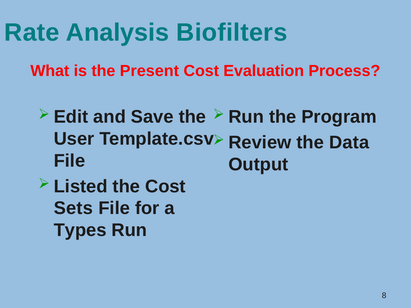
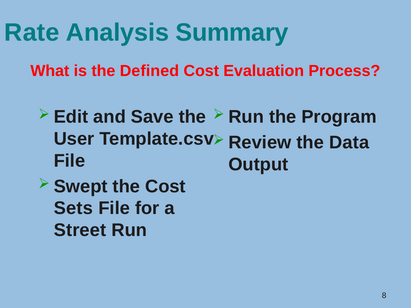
Biofilters: Biofilters -> Summary (232, 33)
Present: Present -> Defined (149, 71)
Listed: Listed -> Swept (81, 186)
Types: Types -> Street (80, 230)
